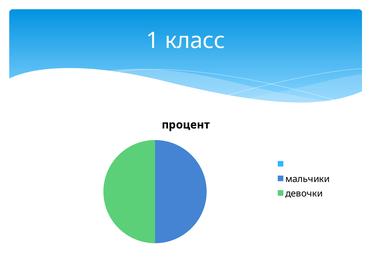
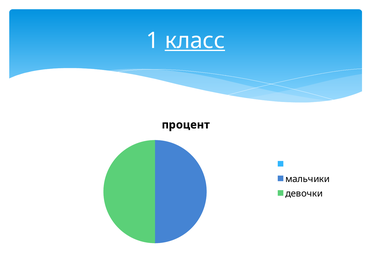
класс underline: none -> present (195, 41)
